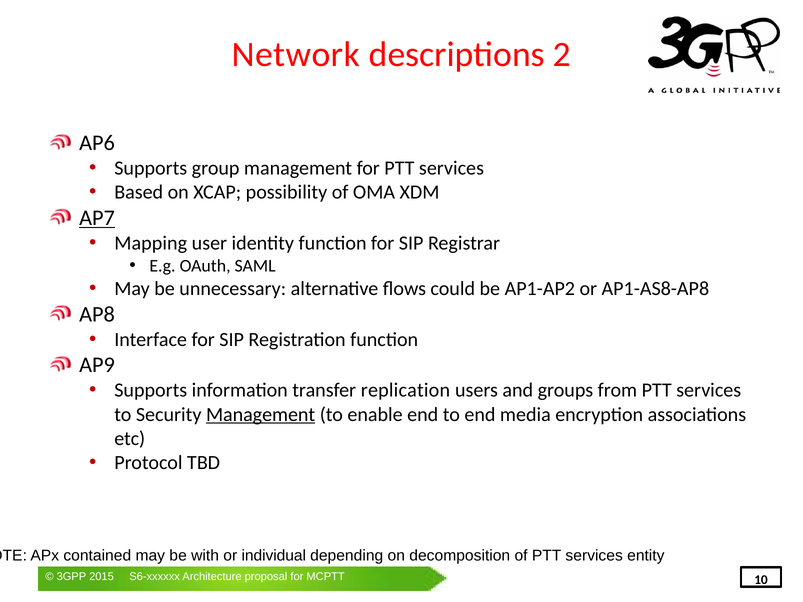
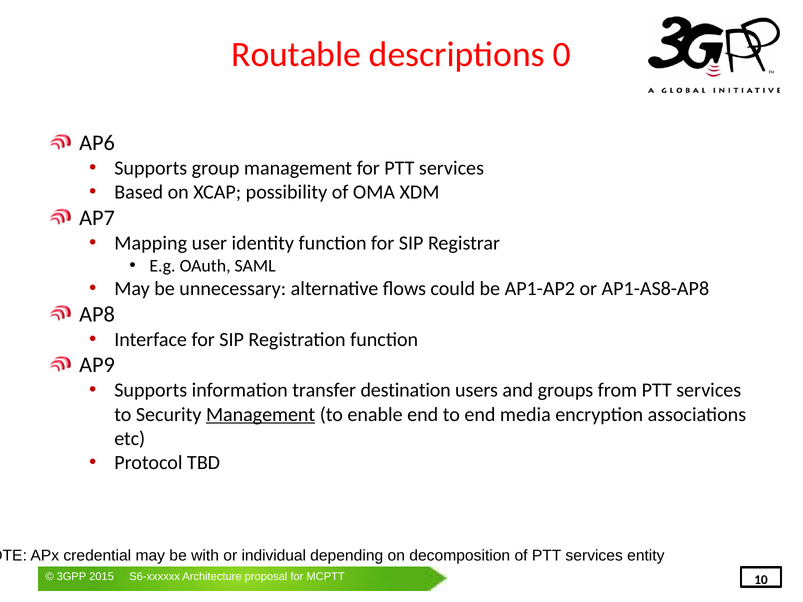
Network: Network -> Routable (296, 54)
2: 2 -> 0 (562, 54)
AP7 underline: present -> none (97, 218)
replication: replication -> destination (406, 390)
contained: contained -> credential (97, 556)
